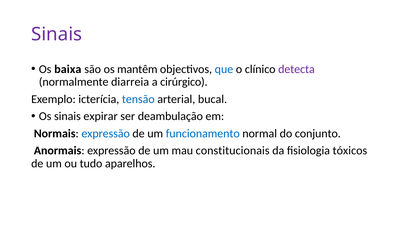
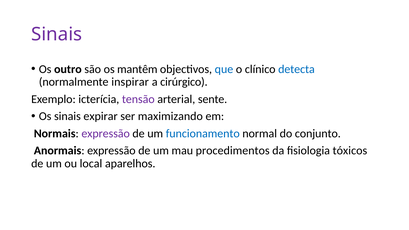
baixa: baixa -> outro (68, 69)
detecta colour: purple -> blue (296, 69)
diarreia: diarreia -> inspirar (130, 82)
tensão colour: blue -> purple (138, 99)
bucal: bucal -> sente (213, 99)
deambulação: deambulação -> maximizando (170, 116)
expressão colour: blue -> purple (106, 133)
constitucionais: constitucionais -> procedimentos (233, 151)
tudo: tudo -> local (91, 164)
